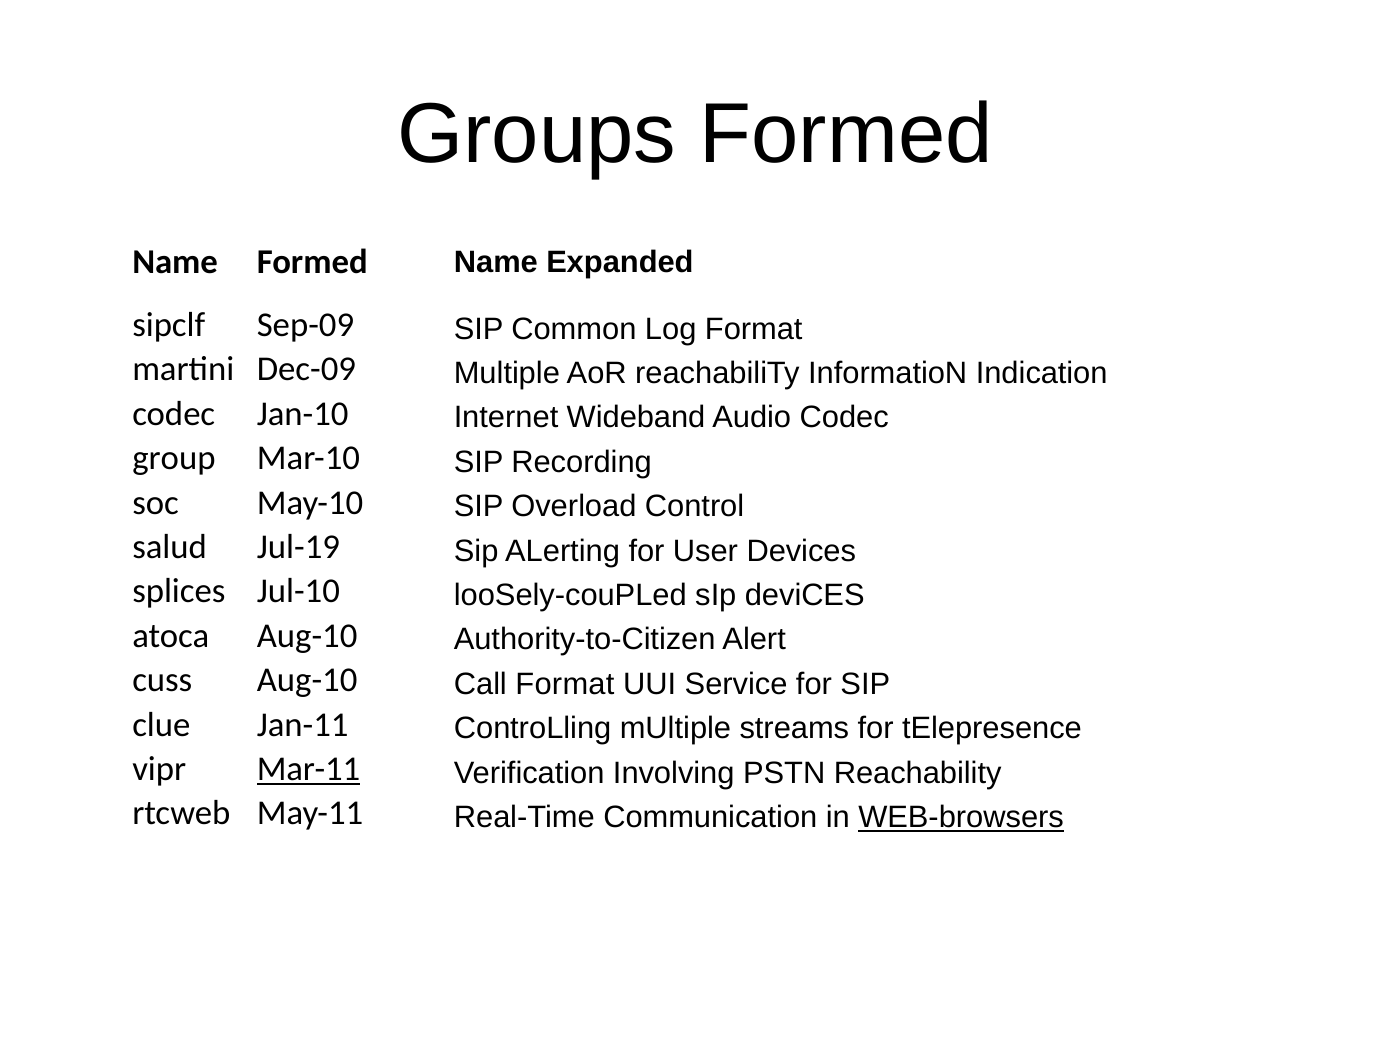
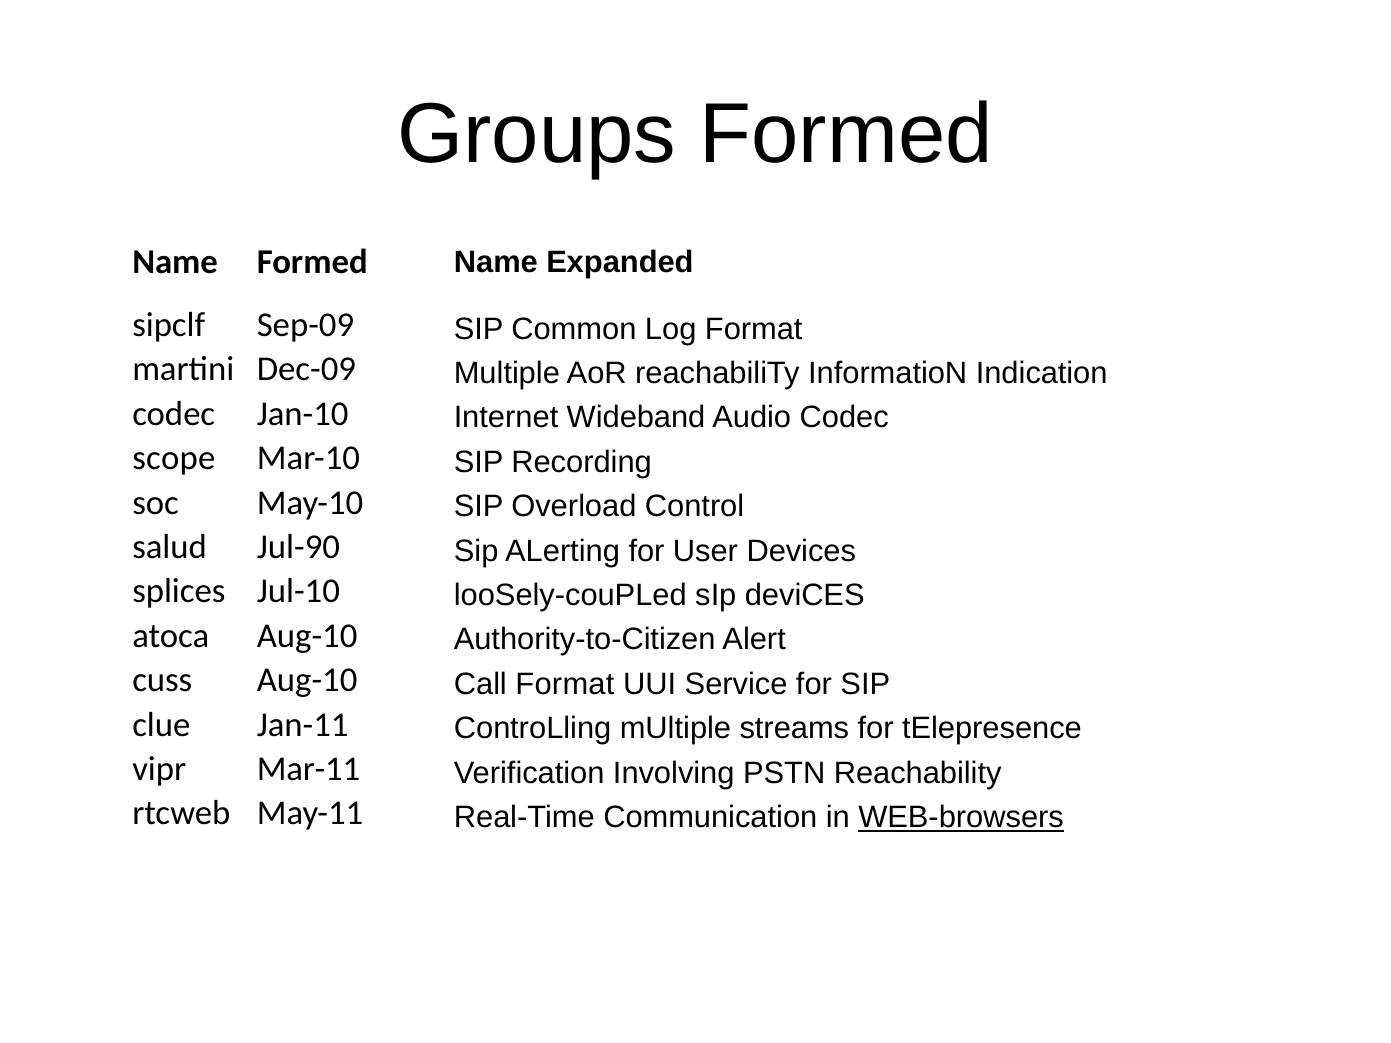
group: group -> scope (174, 458)
Jul-19: Jul-19 -> Jul-90 (298, 547)
Mar-11 underline: present -> none (309, 769)
